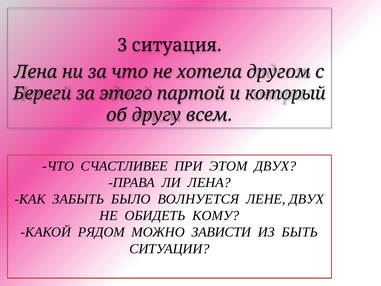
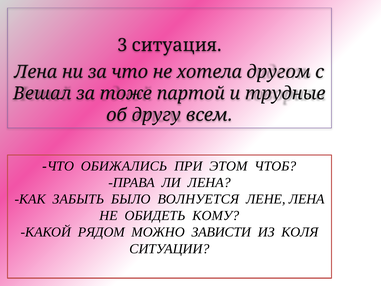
Береги: Береги -> Вешал (42, 93)
этого: этого -> тоже (126, 93)
который: который -> трудные (285, 93)
СЧАСТЛИВЕЕ: СЧАСТЛИВЕЕ -> ОБИЖАЛИСЬ (124, 166)
ЭТОМ ДВУХ: ДВУХ -> ЧТОБ (275, 166)
ЛЕНЕ ДВУХ: ДВУХ -> ЛЕНА (307, 199)
БЫТЬ: БЫТЬ -> КОЛЯ (300, 232)
